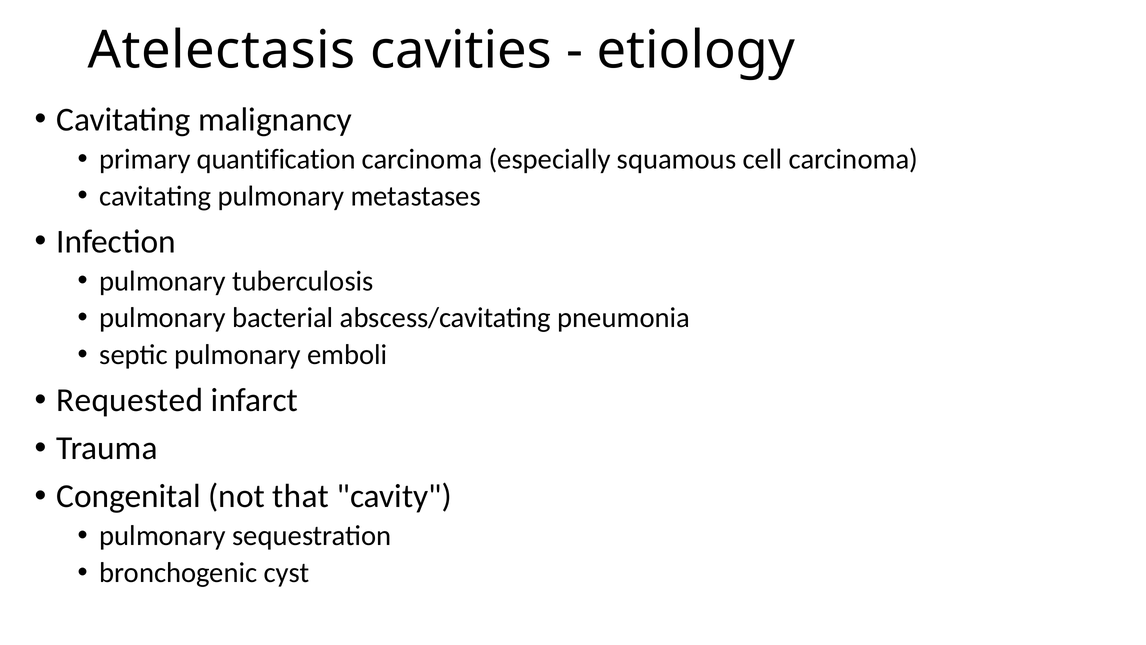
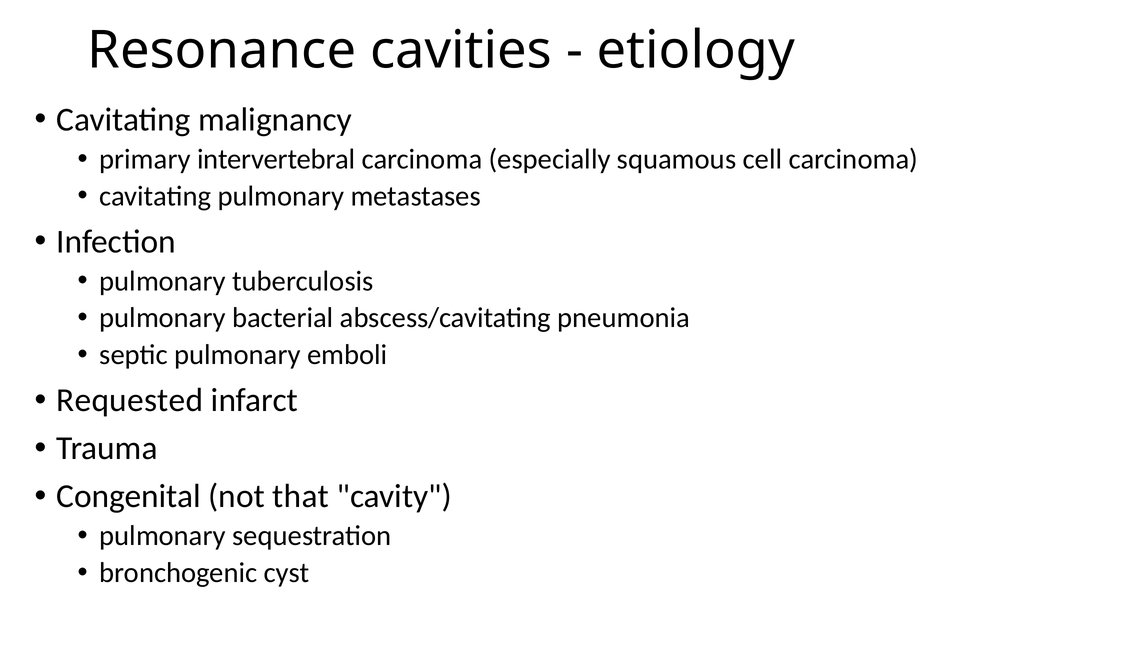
Atelectasis: Atelectasis -> Resonance (222, 50)
quantification: quantification -> intervertebral (276, 159)
